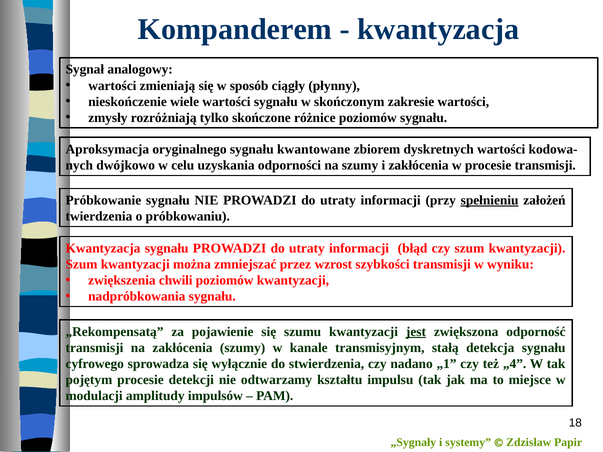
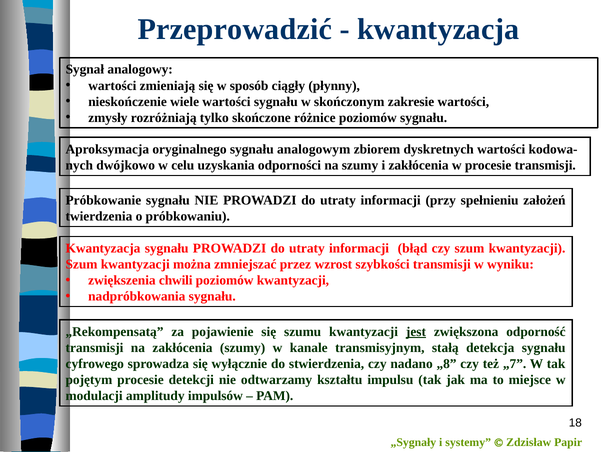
Kompanderem: Kompanderem -> Przeprowadzić (235, 29)
kwantowane: kwantowane -> analogowym (314, 149)
spełnieniu underline: present -> none (490, 201)
„1: „1 -> „8 (447, 364)
„4: „4 -> „7 (515, 364)
